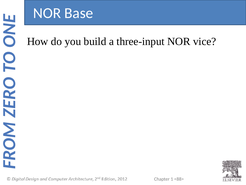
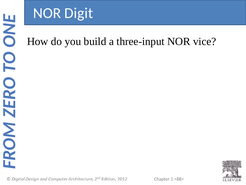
Base: Base -> Digit (79, 13)
